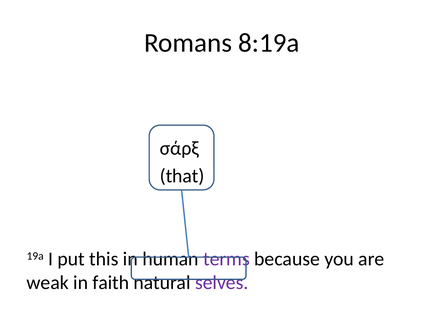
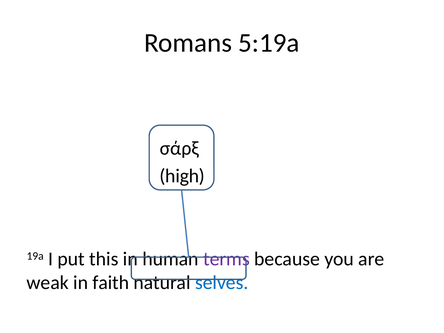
8:19a: 8:19a -> 5:19a (269, 43)
that: that -> high (182, 176)
selves colour: purple -> blue (222, 283)
